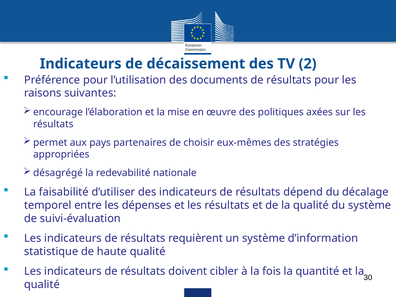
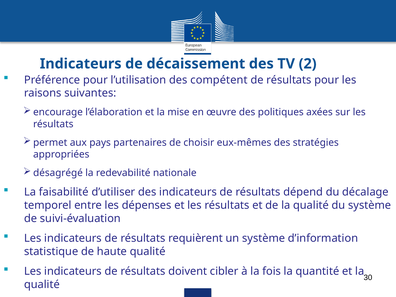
documents: documents -> compétent (219, 80)
